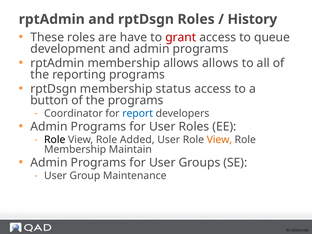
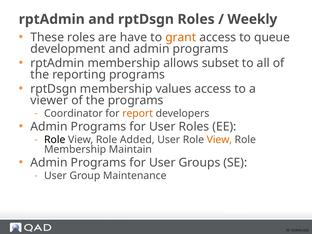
History: History -> Weekly (252, 19)
grant colour: red -> orange (181, 37)
allows allows: allows -> subset (220, 63)
status: status -> values (174, 89)
button: button -> viewer (49, 100)
report colour: blue -> orange (138, 113)
